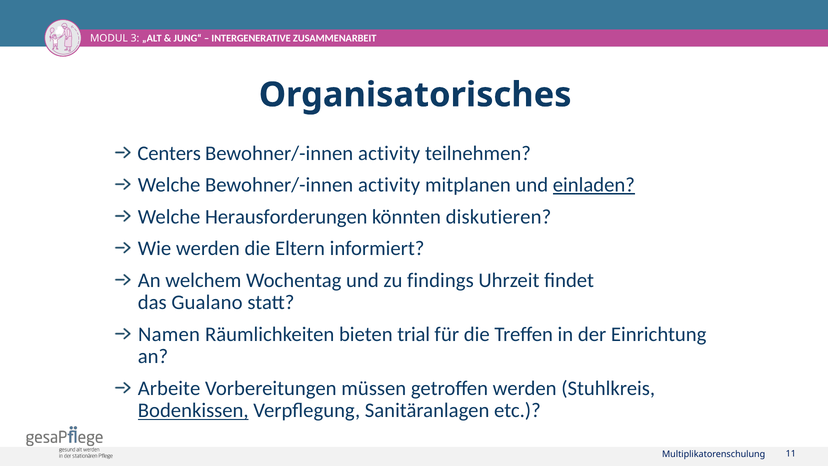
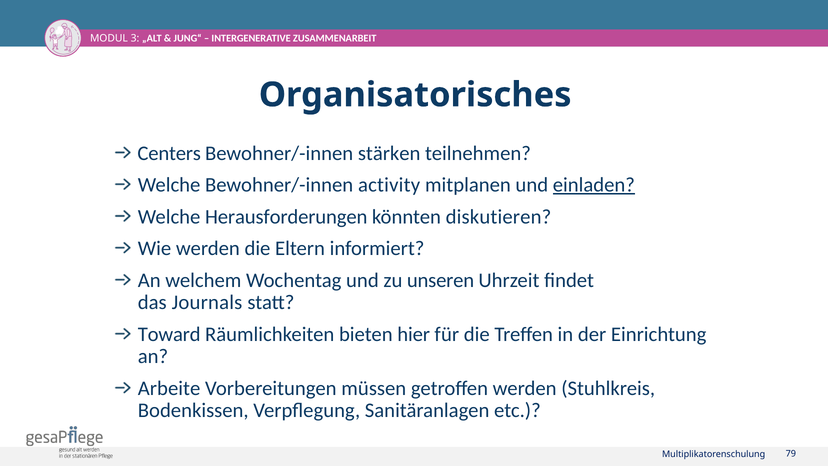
activity: activity -> stärken (389, 153)
findings: findings -> unseren (441, 280)
Gualano: Gualano -> Journals (207, 302)
Namen: Namen -> Toward (169, 334)
trial: trial -> hier (414, 334)
Bodenkissen underline: present -> none (193, 410)
11: 11 -> 79 (791, 453)
